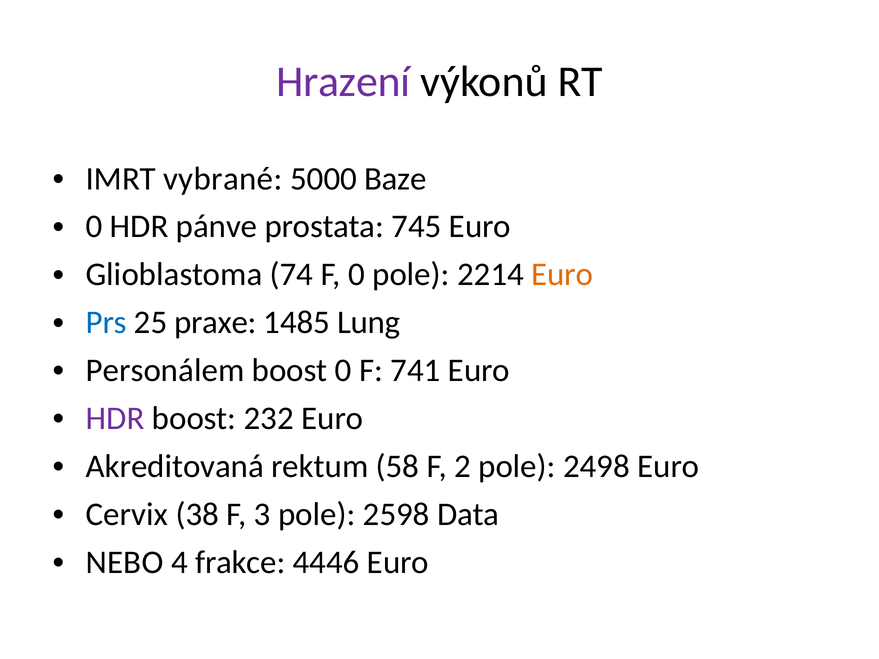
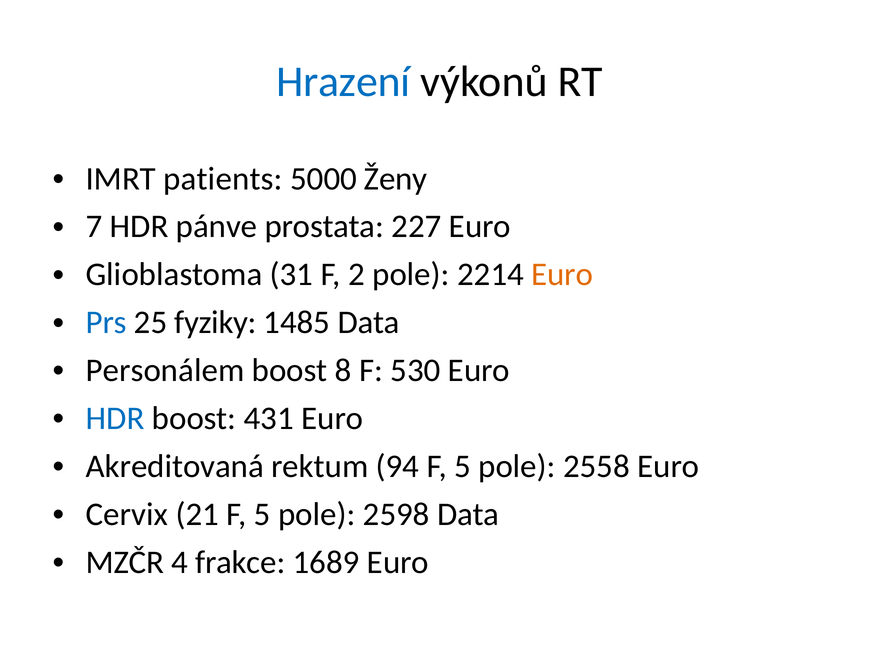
Hrazení colour: purple -> blue (343, 82)
vybrané: vybrané -> patients (223, 179)
Baze: Baze -> Ženy (395, 179)
0: 0 -> 7 (94, 227)
745: 745 -> 227 (417, 227)
74: 74 -> 31 (291, 275)
F 0: 0 -> 2 (356, 275)
praxe: praxe -> fyziky (215, 323)
1485 Lung: Lung -> Data (369, 323)
boost 0: 0 -> 8 (343, 371)
741: 741 -> 530 (415, 371)
HDR colour: purple -> blue (115, 419)
232: 232 -> 431 (269, 419)
58: 58 -> 94 (397, 466)
2: 2 -> 5 (463, 466)
2498: 2498 -> 2558 (596, 466)
38: 38 -> 21 (197, 514)
3: 3 -> 5 (262, 514)
NEBO: NEBO -> MZČR (125, 562)
4446: 4446 -> 1689 (326, 562)
